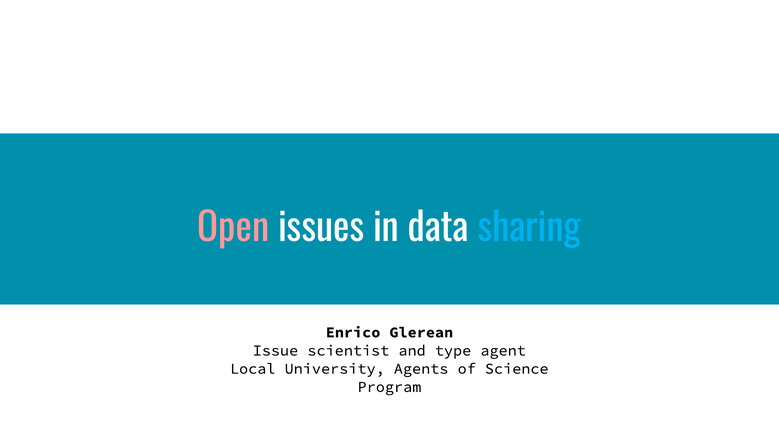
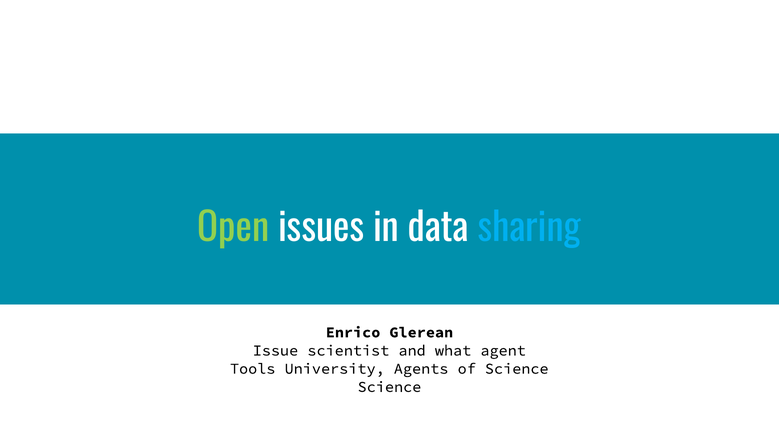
Open colour: pink -> light green (233, 228)
type: type -> what (453, 351)
Local: Local -> Tools (253, 369)
Program: Program -> Science (389, 387)
